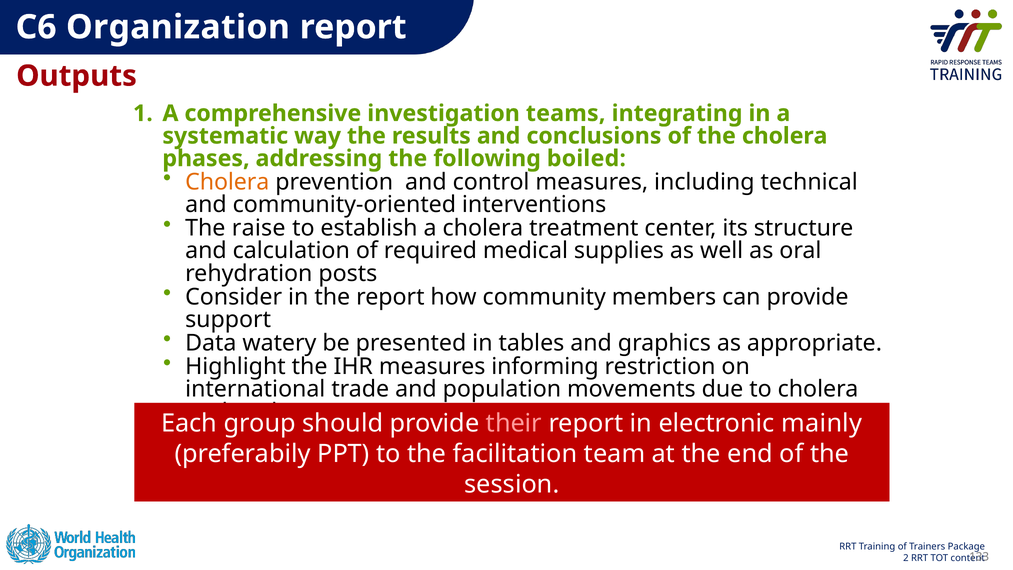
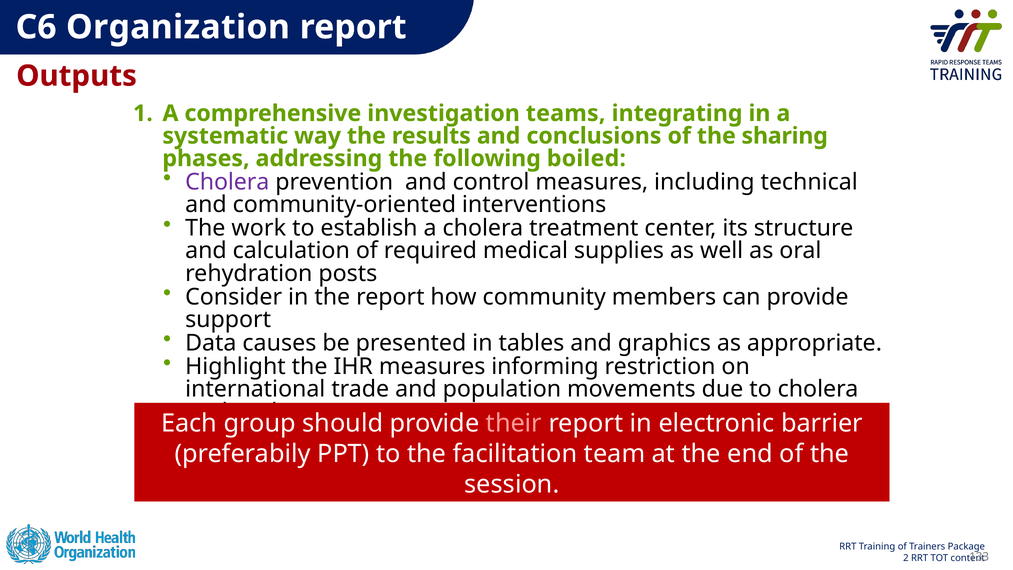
the cholera: cholera -> sharing (785, 136)
Cholera colour: orange -> purple (227, 182)
raise: raise -> work (259, 228)
watery: watery -> causes (279, 343)
mainly: mainly -> barrier (822, 423)
